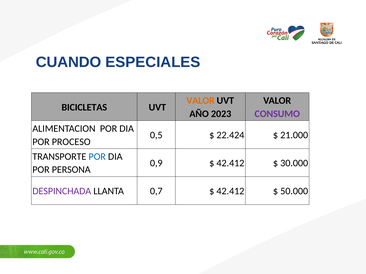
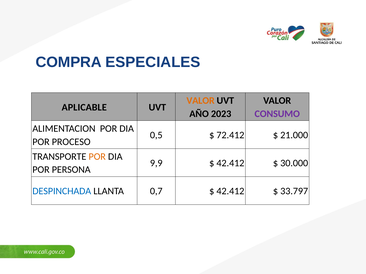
CUANDO: CUANDO -> COMPRA (69, 62)
BICICLETAS: BICICLETAS -> APLICABLE (84, 107)
22.424: 22.424 -> 72.412 (230, 135)
POR colour: blue -> orange (97, 157)
0,9: 0,9 -> 9,9 (156, 163)
DESPINCHADA colour: purple -> blue (62, 192)
50.000: 50.000 -> 33.797 (294, 192)
